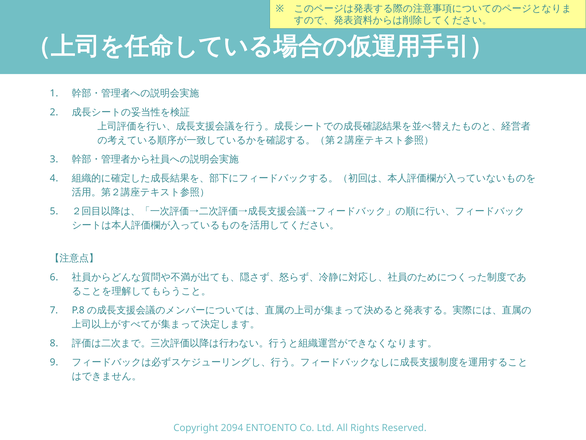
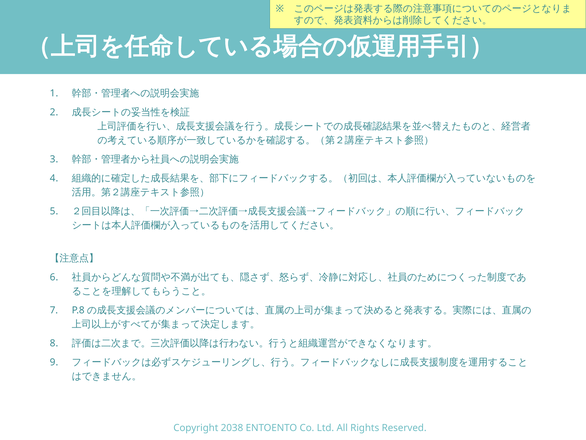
2094: 2094 -> 2038 (232, 428)
